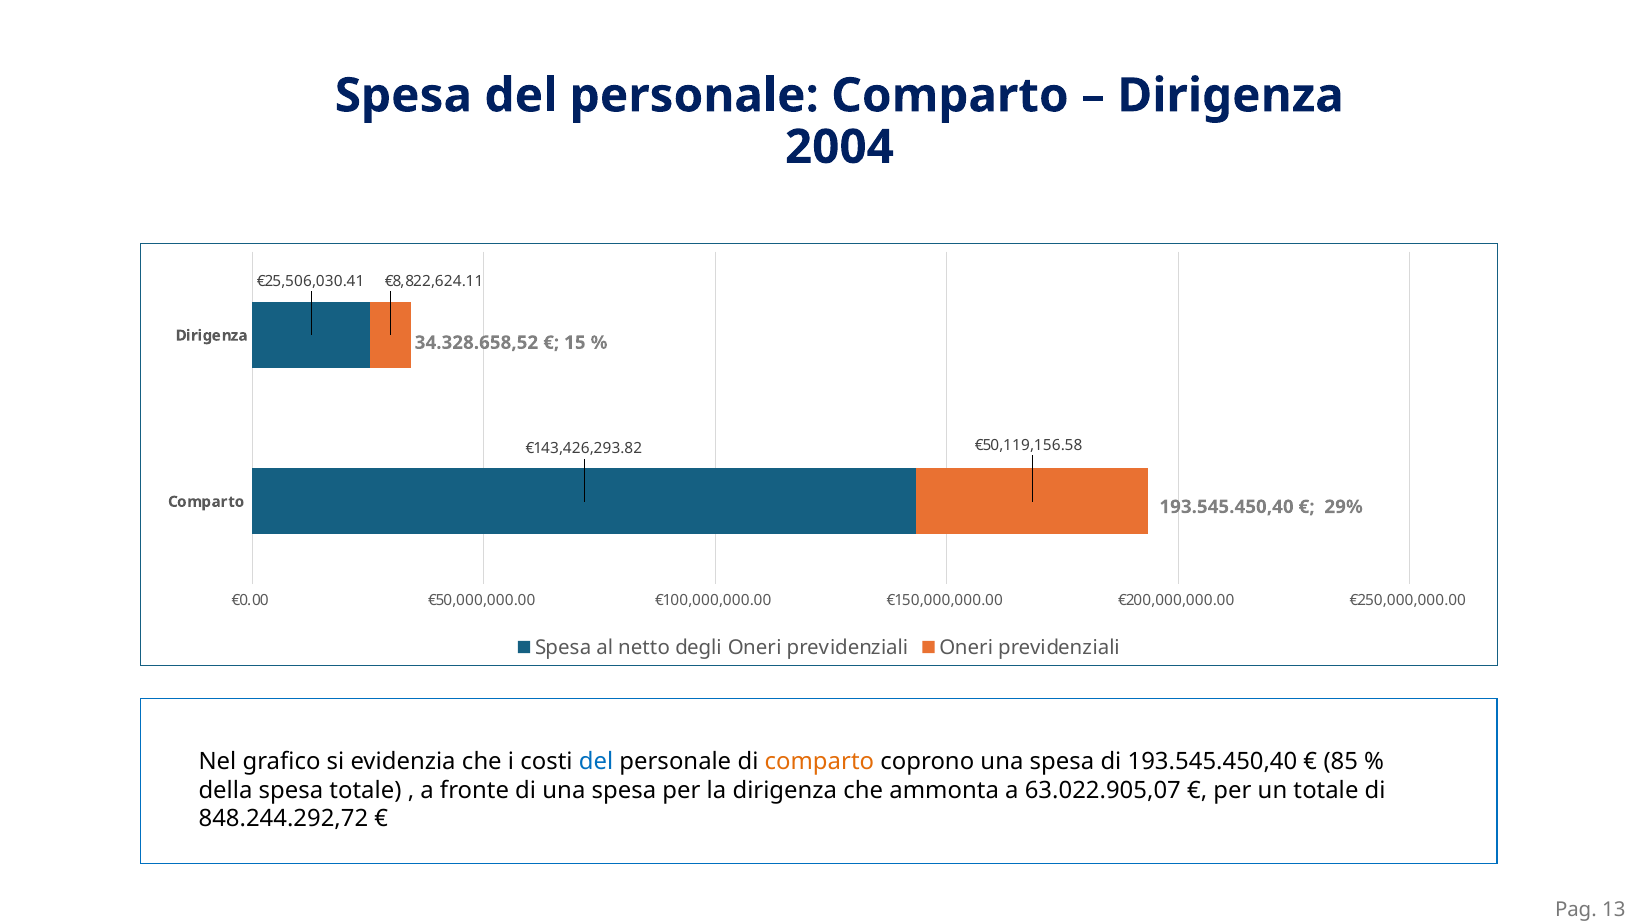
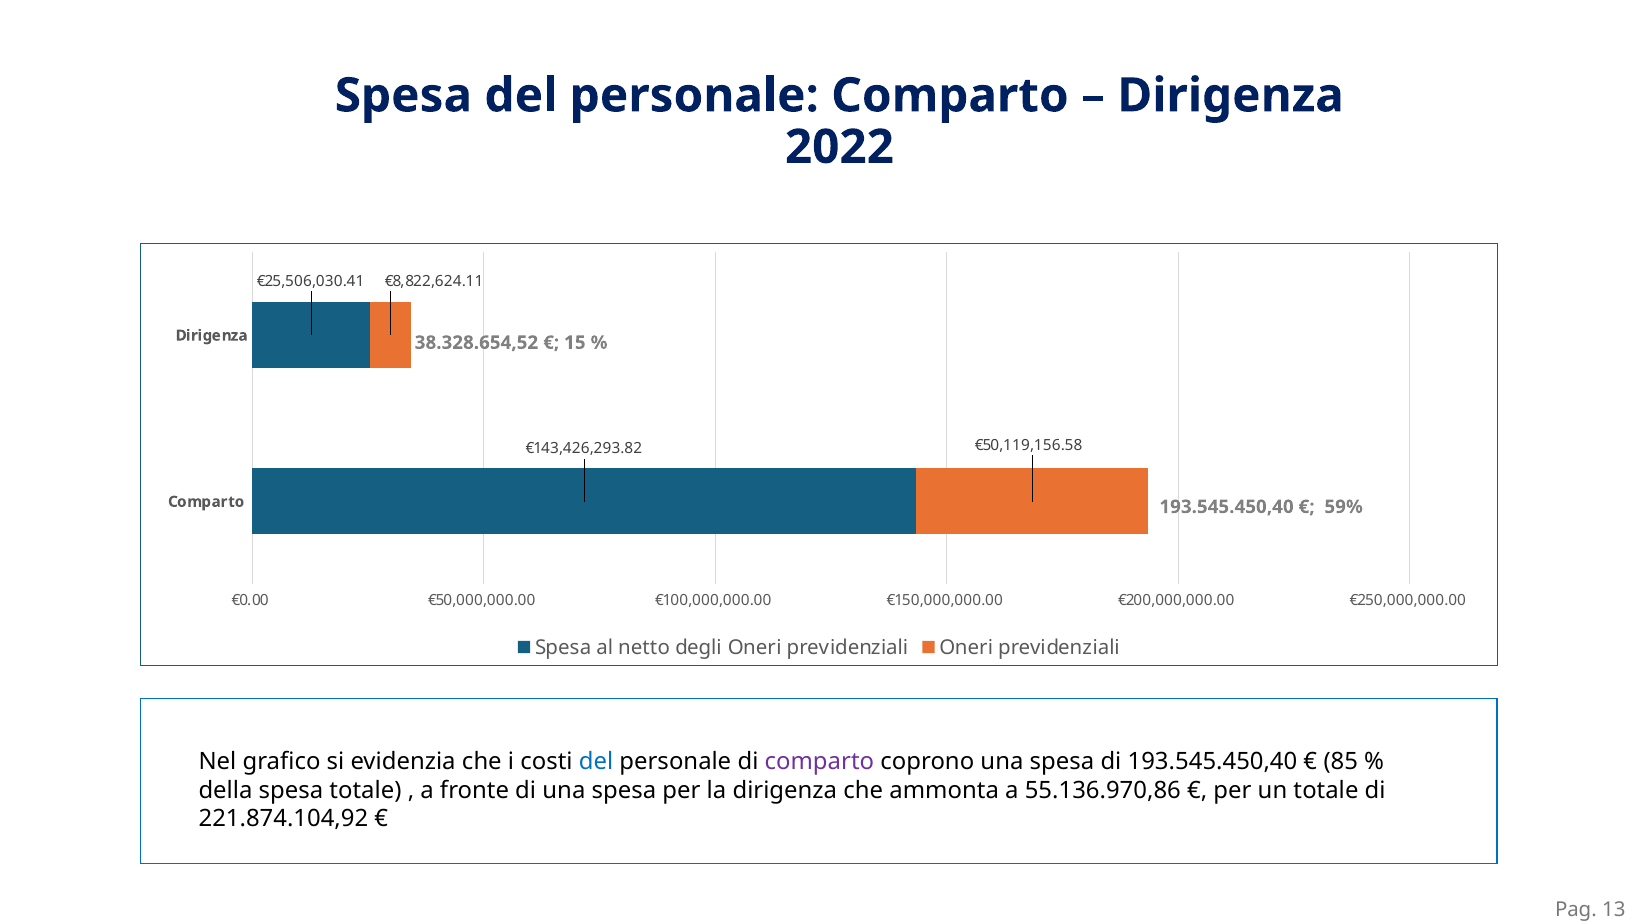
2004: 2004 -> 2022 (839, 147)
34.328.658,52: 34.328.658,52 -> 38.328.654,52 (476, 343)
29%: 29% -> 59% (1344, 507)
comparto colour: orange -> purple (819, 762)
63.022.905,07: 63.022.905,07 -> 55.136.970,86 (1103, 790)
848.244.292,72: 848.244.292,72 -> 221.874.104,92 (283, 819)
